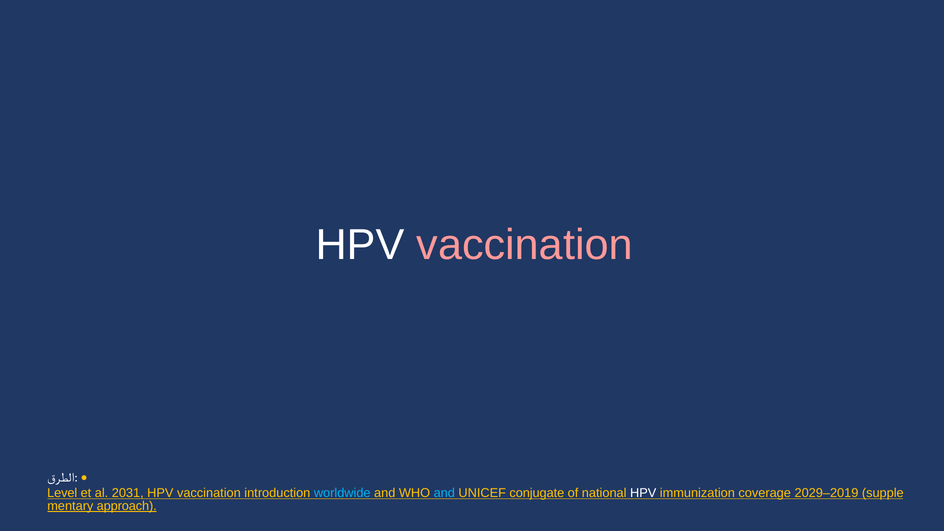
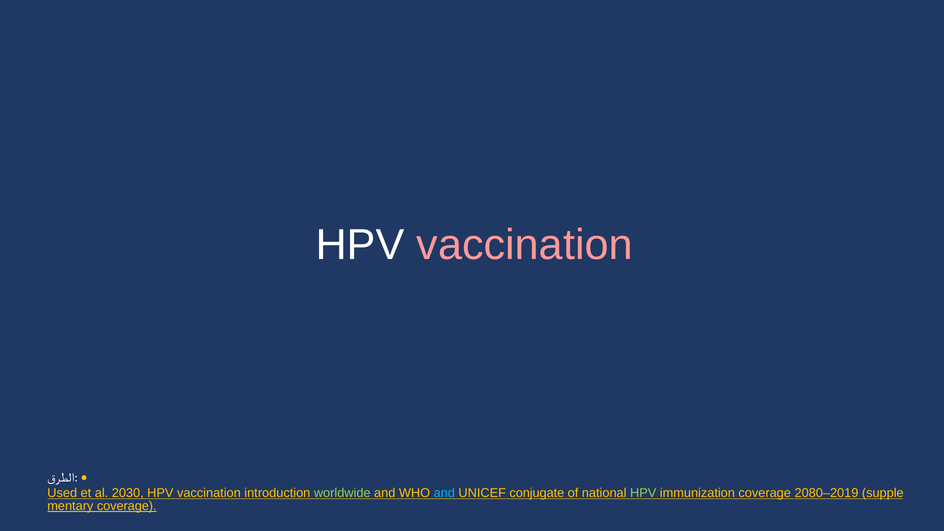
Level: Level -> Used (62, 493)
2031: 2031 -> 2030 (128, 493)
worldwide colour: light blue -> light green (342, 493)
HPV colour: white -> light green (643, 493)
2029–2019: 2029–2019 -> 2080–2019 (826, 493)
approach: approach -> coverage (127, 506)
